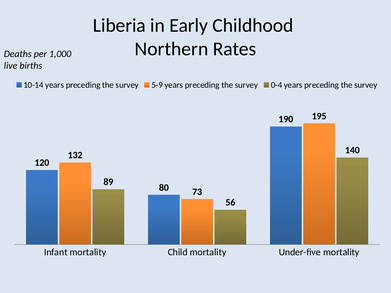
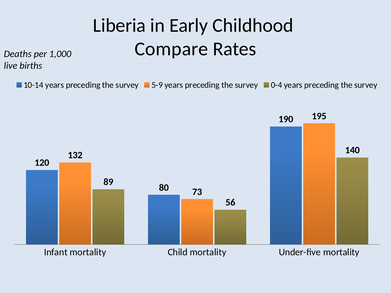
Northern: Northern -> Compare (171, 49)
